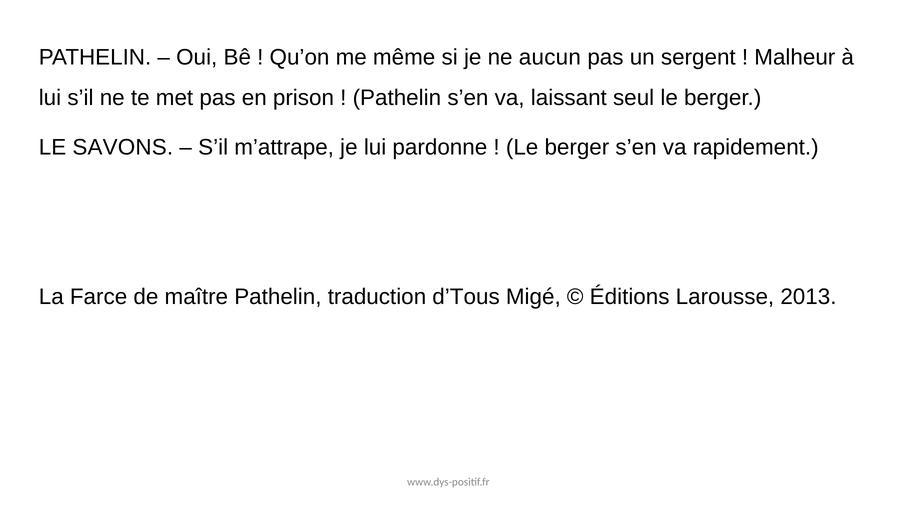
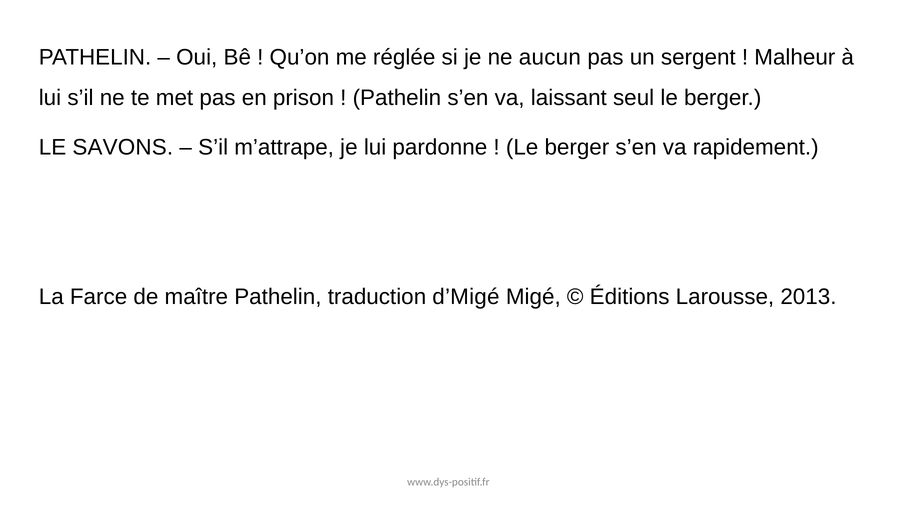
même: même -> réglée (404, 57)
d’Tous: d’Tous -> d’Migé (466, 297)
